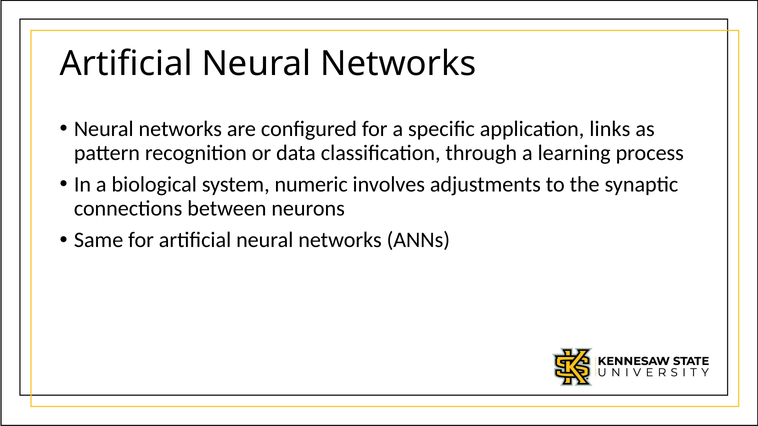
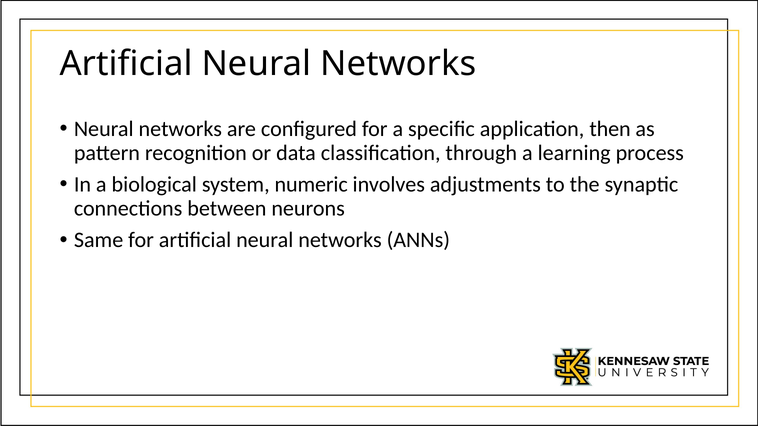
links: links -> then (610, 129)
